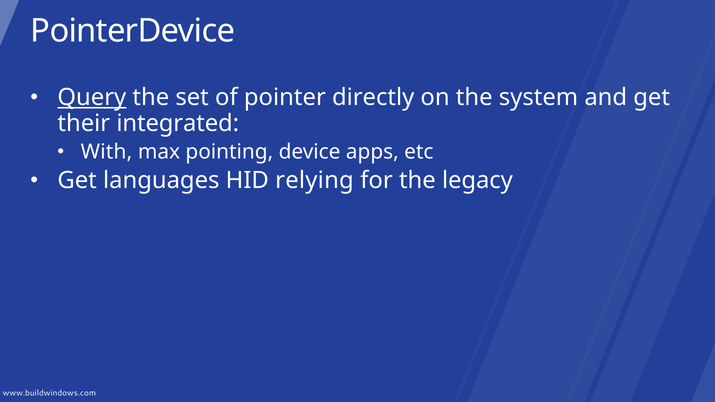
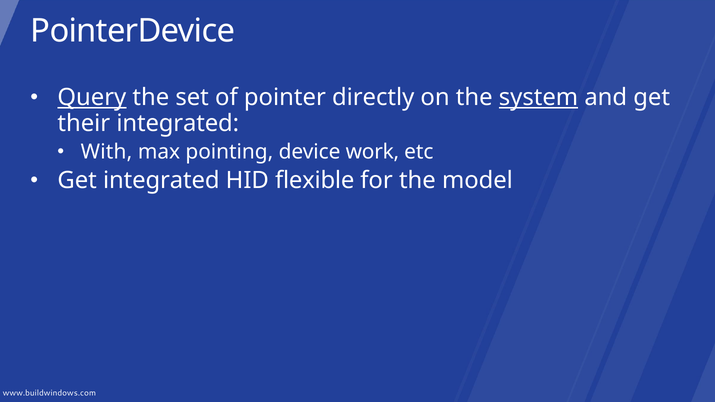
system underline: none -> present (538, 98)
apps: apps -> work (372, 152)
Get languages: languages -> integrated (161, 181)
relying: relying -> flexible (315, 181)
legacy: legacy -> model (477, 181)
